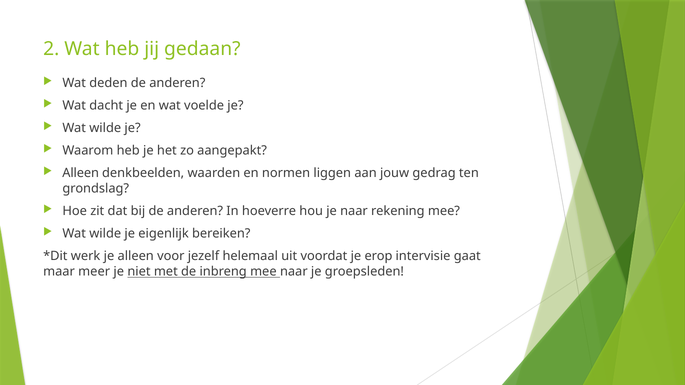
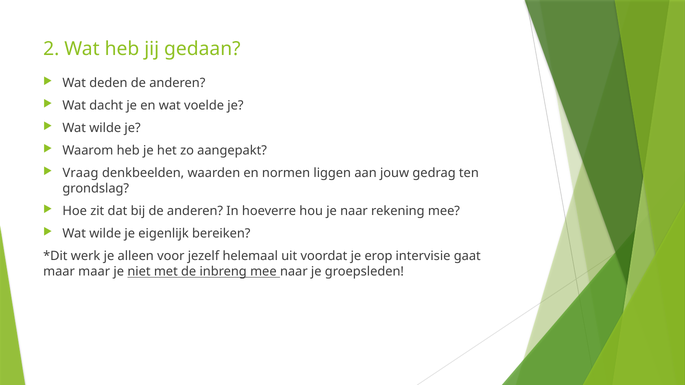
Alleen: Alleen -> Vraag (81, 173)
maar meer: meer -> maar (94, 272)
